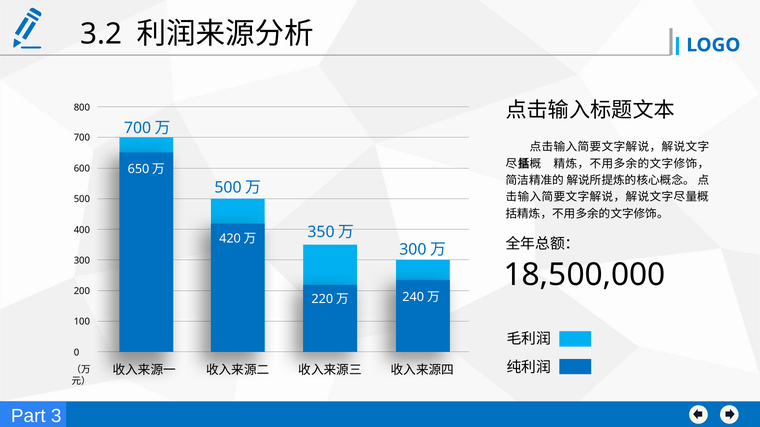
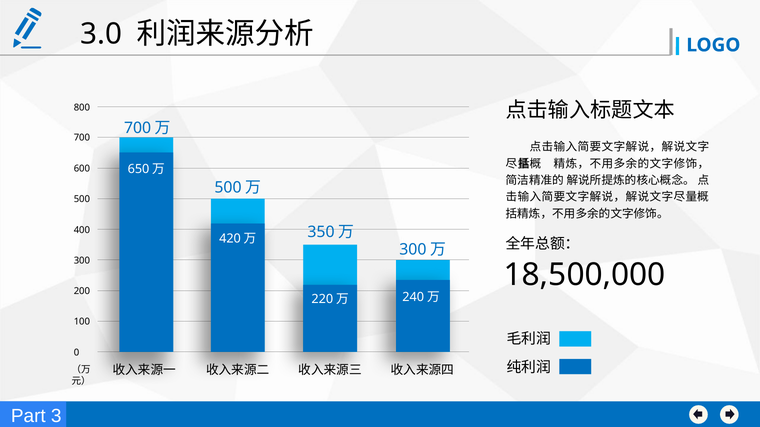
3.2: 3.2 -> 3.0 (101, 34)
